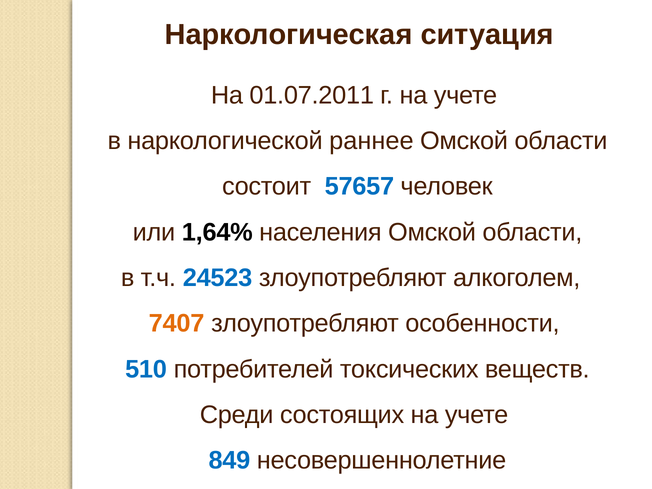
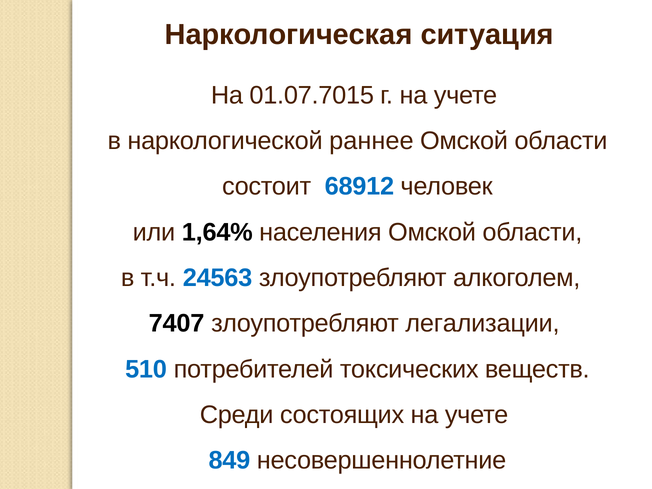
01.07.2011: 01.07.2011 -> 01.07.7015 (312, 95)
57657: 57657 -> 68912 (359, 187)
24523: 24523 -> 24563 (218, 278)
7407 colour: orange -> black (177, 324)
особенности: особенности -> легализации (482, 324)
